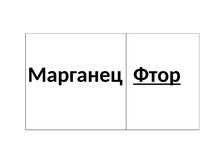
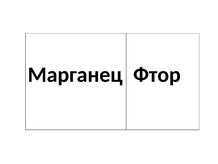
Фтор underline: present -> none (157, 75)
